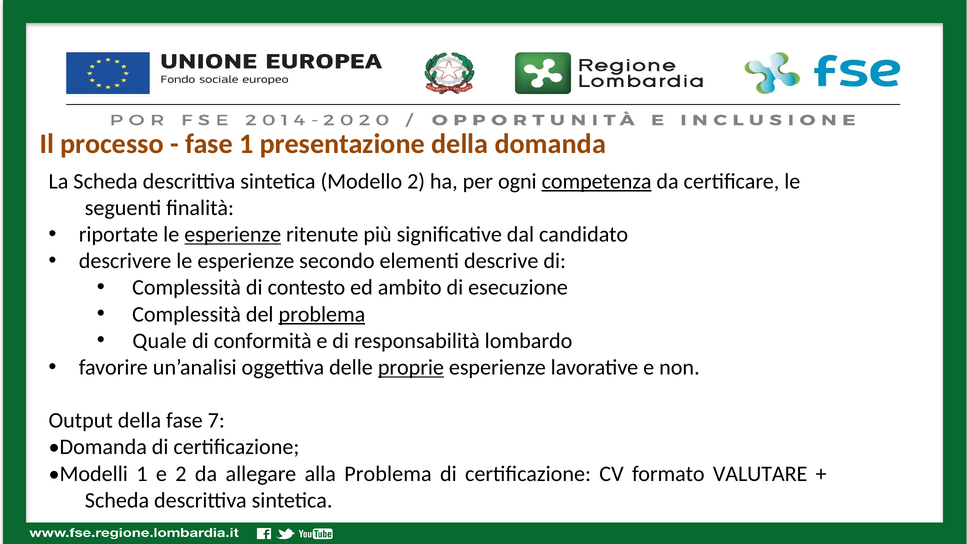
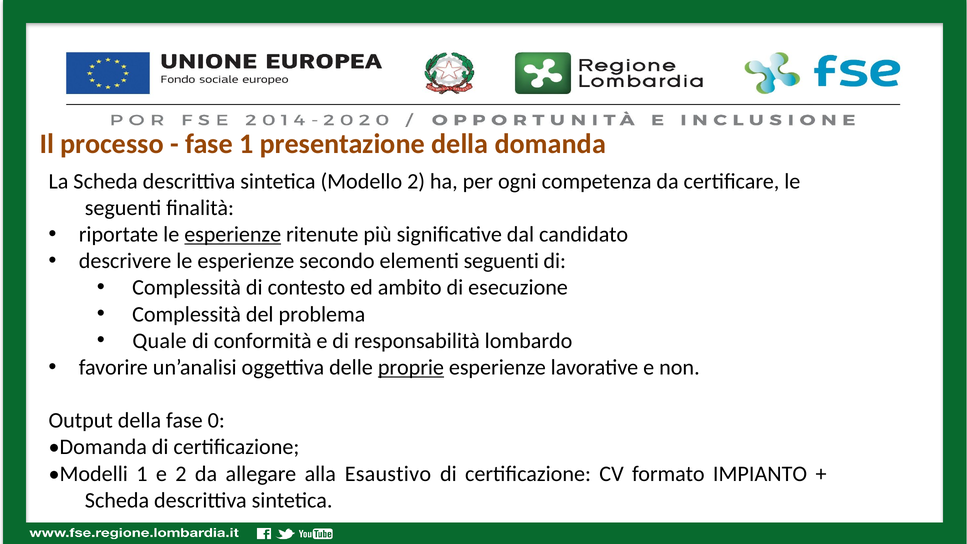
competenza underline: present -> none (597, 181)
elementi descrive: descrive -> seguenti (501, 261)
problema underline: present -> none (322, 314)
7: 7 -> 0 (216, 421)
alla Problema: Problema -> Esaustivo (388, 474)
VALUTARE: VALUTARE -> IMPIANTO (760, 474)
